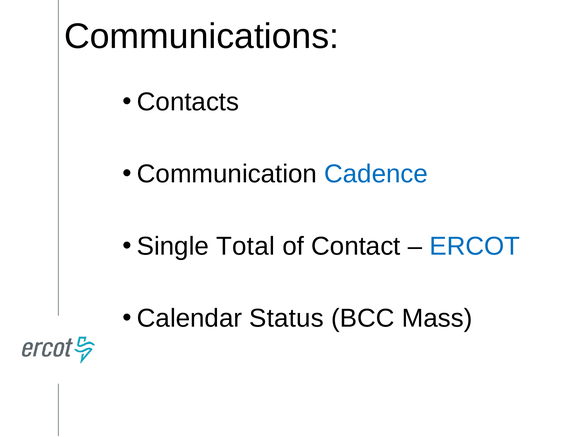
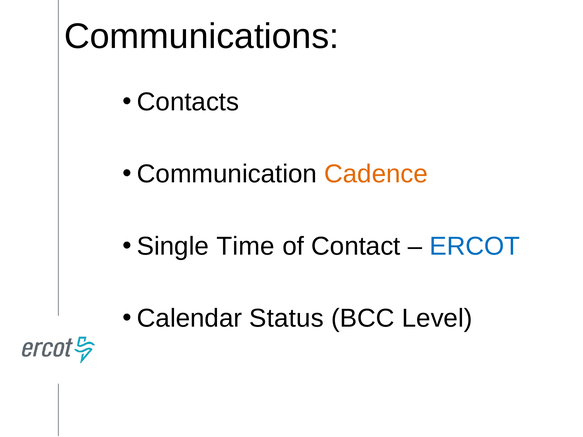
Cadence colour: blue -> orange (376, 174)
Total: Total -> Time (246, 246)
Mass: Mass -> Level (437, 318)
